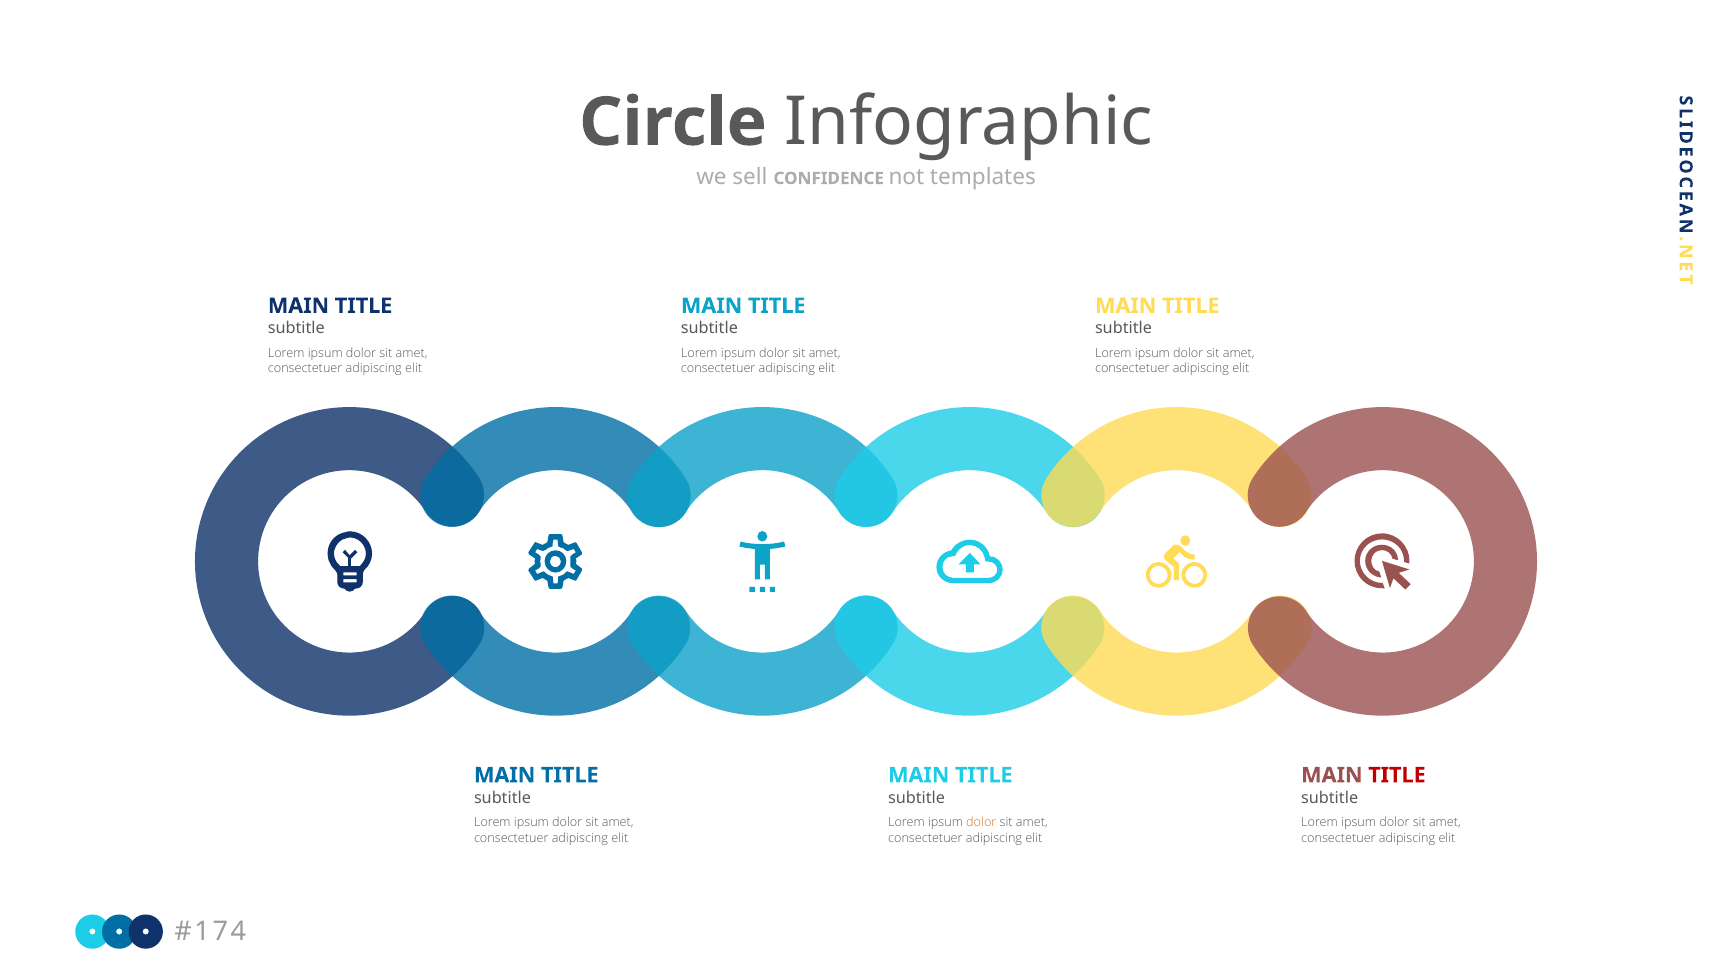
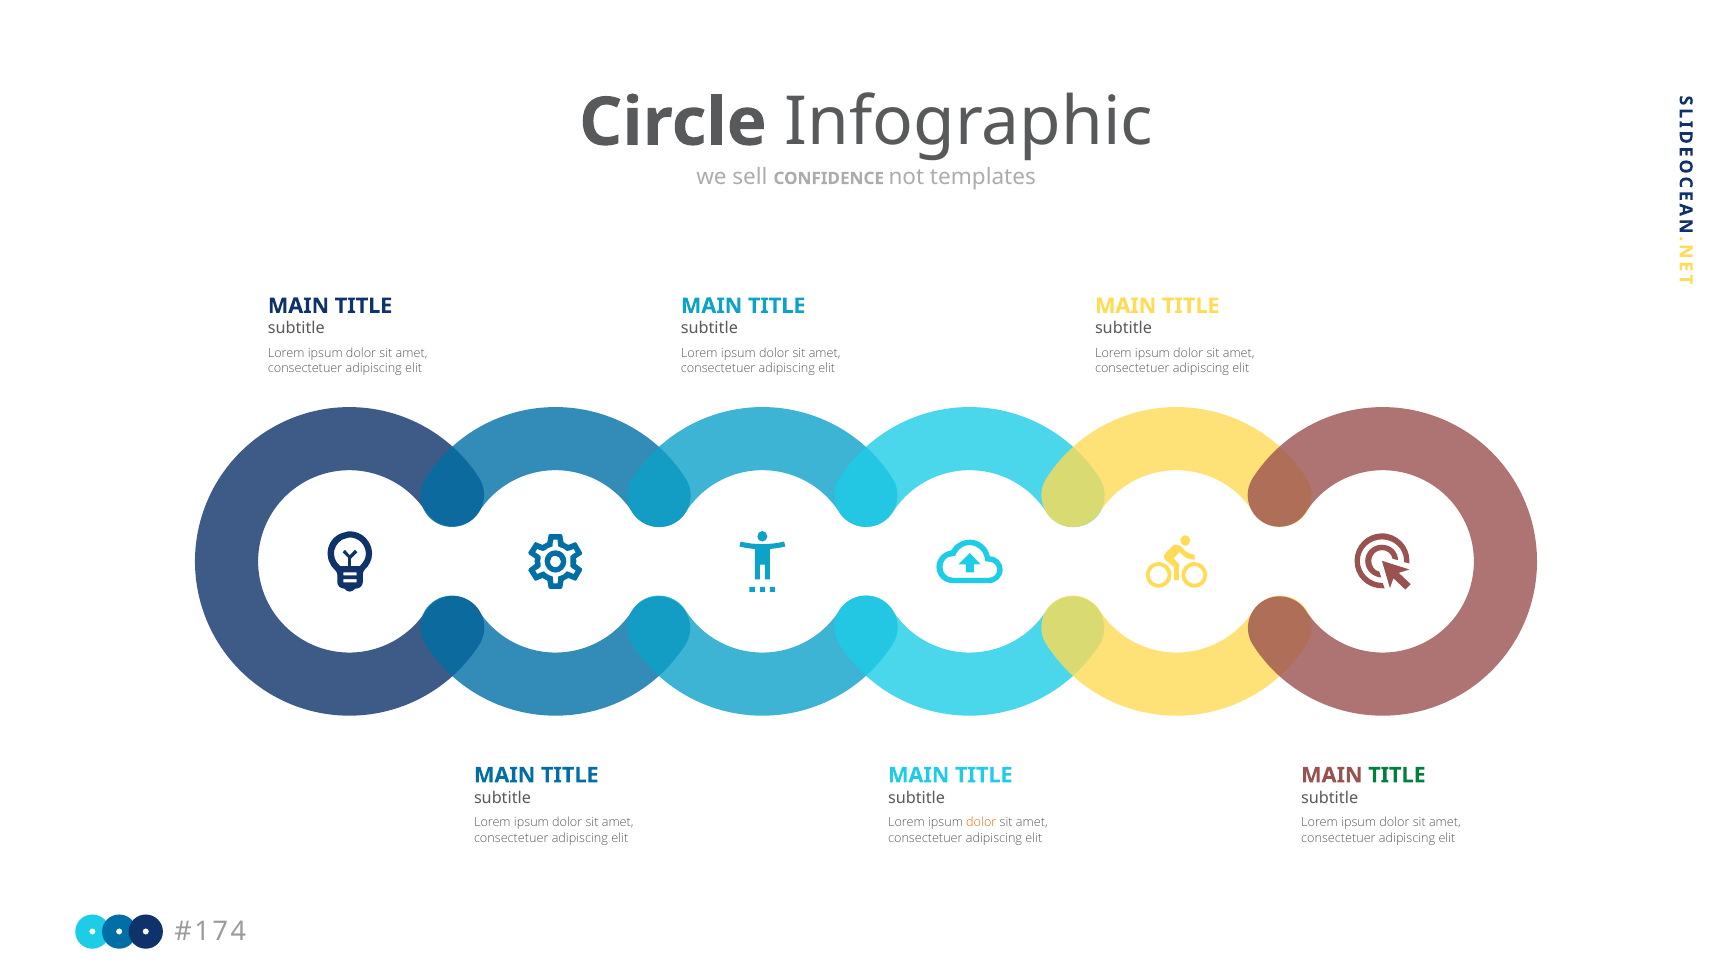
TITLE colour: red -> green (1397, 775)
